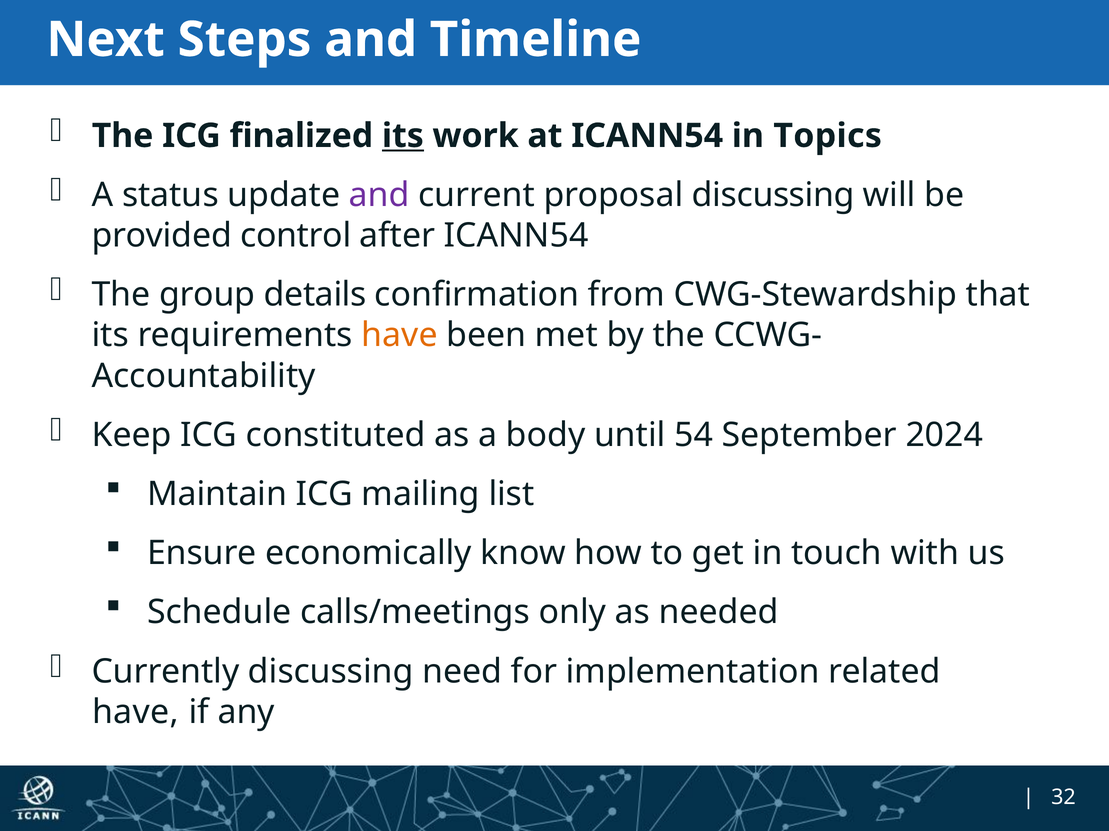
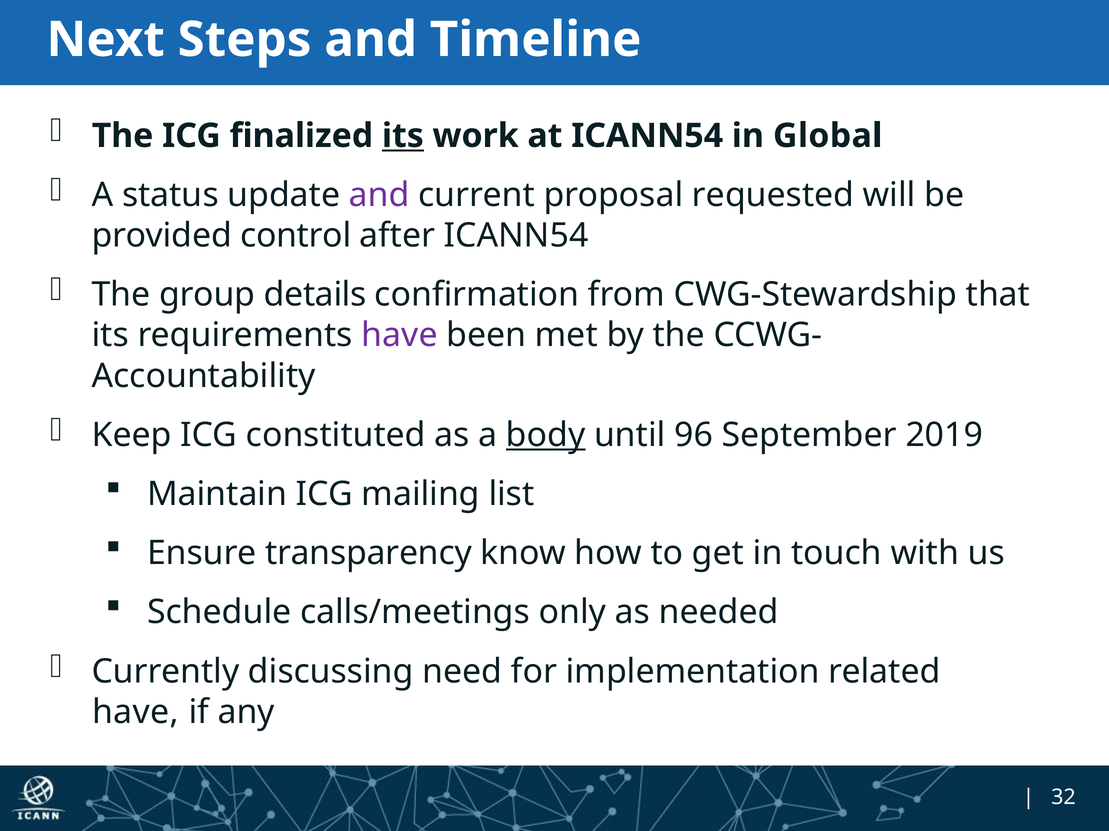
Topics: Topics -> Global (828, 136)
proposal discussing: discussing -> requested (773, 195)
have colour: orange -> purple (400, 336)
body underline: none -> present (546, 435)
54: 54 -> 96 (694, 435)
2024: 2024 -> 2019 (944, 435)
economically: economically -> transparency (368, 554)
